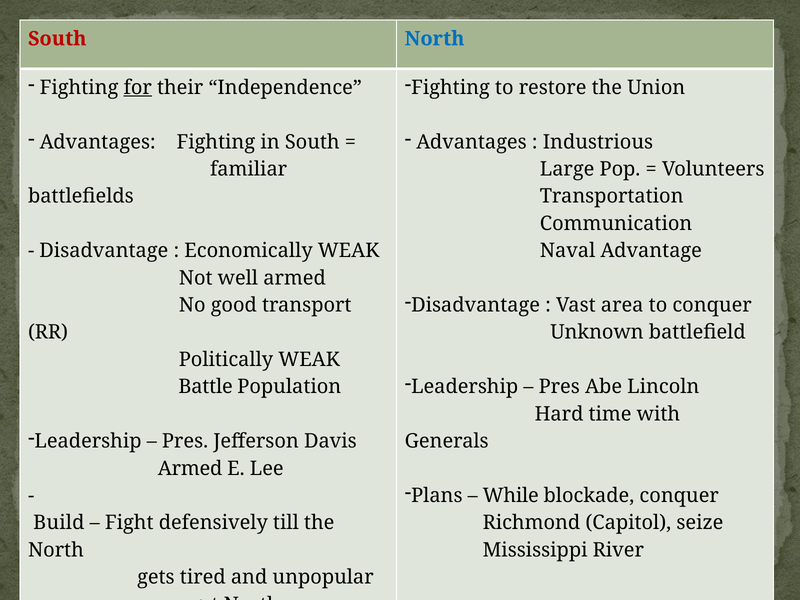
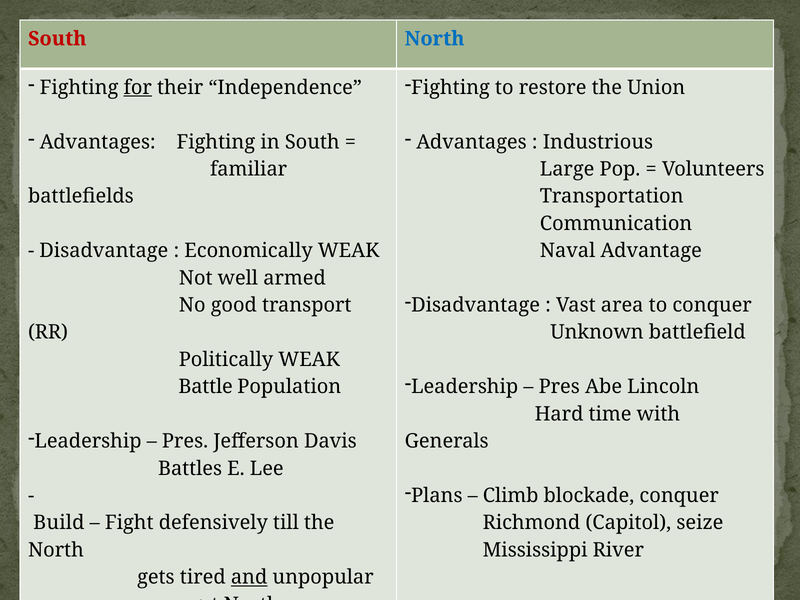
Armed: Armed -> Battles (190, 468)
While: While -> Climb (511, 496)
and underline: none -> present (249, 577)
